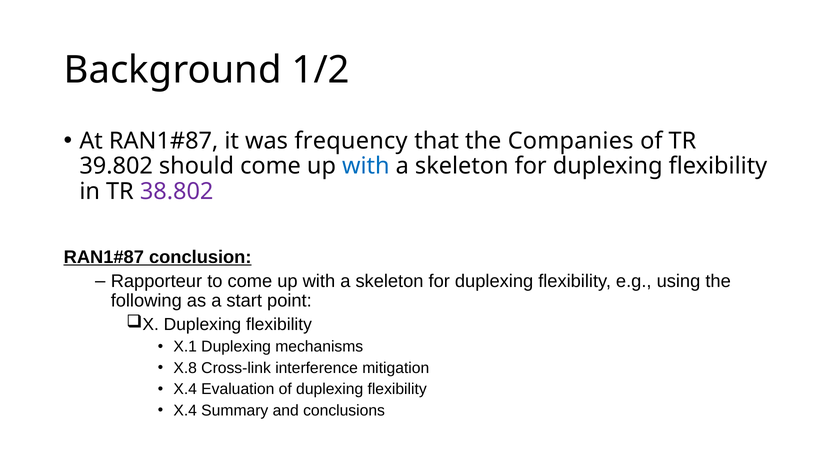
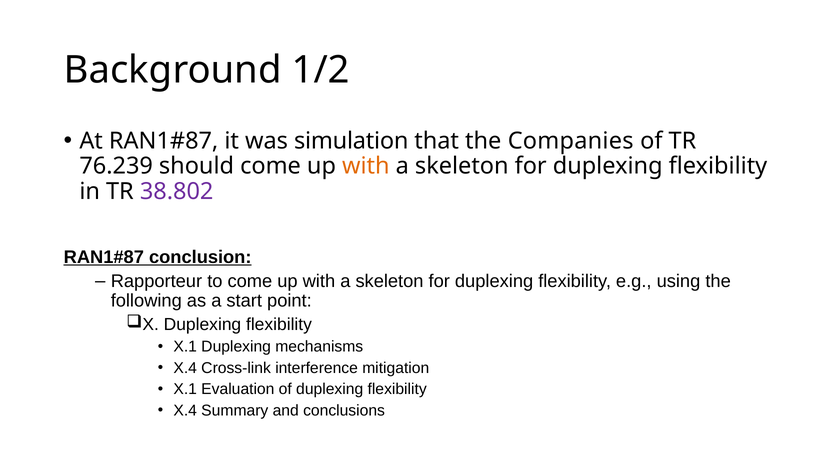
frequency: frequency -> simulation (351, 141)
39.802: 39.802 -> 76.239 (116, 166)
with colour: blue -> orange (366, 166)
X.8: X.8 -> X.4 (185, 368)
X.4: X.4 -> X.1 (185, 389)
